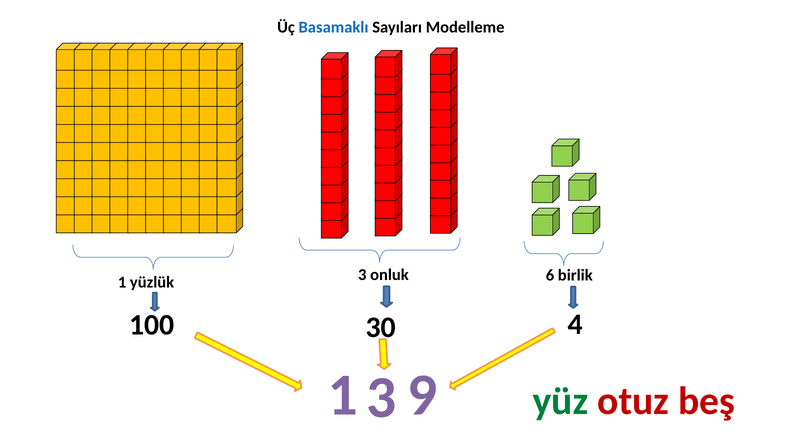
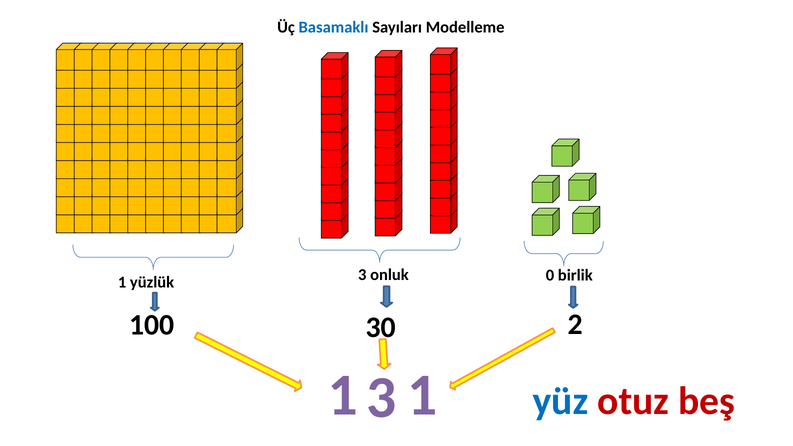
6: 6 -> 0 (550, 275)
4: 4 -> 2 (576, 325)
3 9: 9 -> 1 (422, 395)
yüz colour: green -> blue (561, 401)
